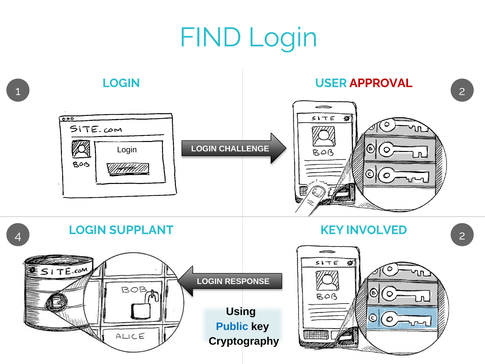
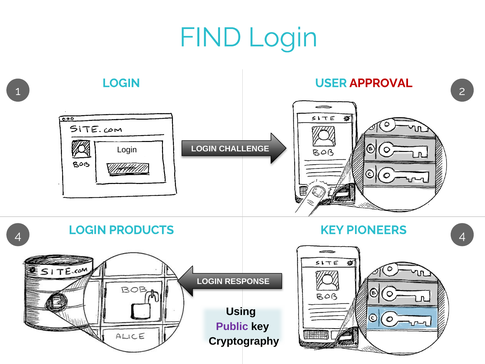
SUPPLANT: SUPPLANT -> PRODUCTS (141, 230)
INVOLVED: INVOLVED -> PIONEERS (377, 230)
4 2: 2 -> 4 (462, 235)
Public colour: blue -> purple (232, 326)
